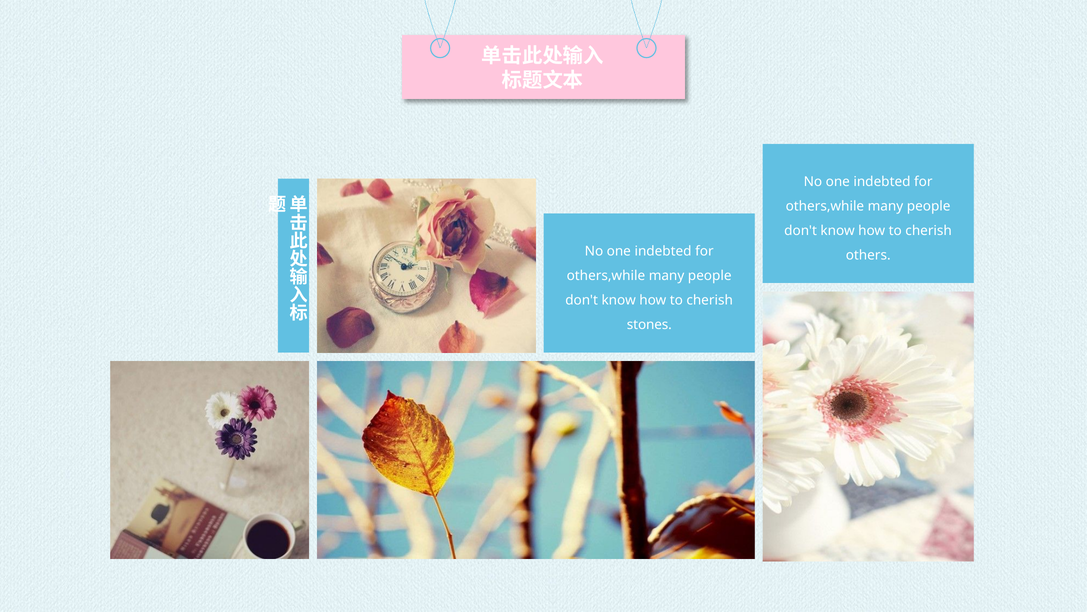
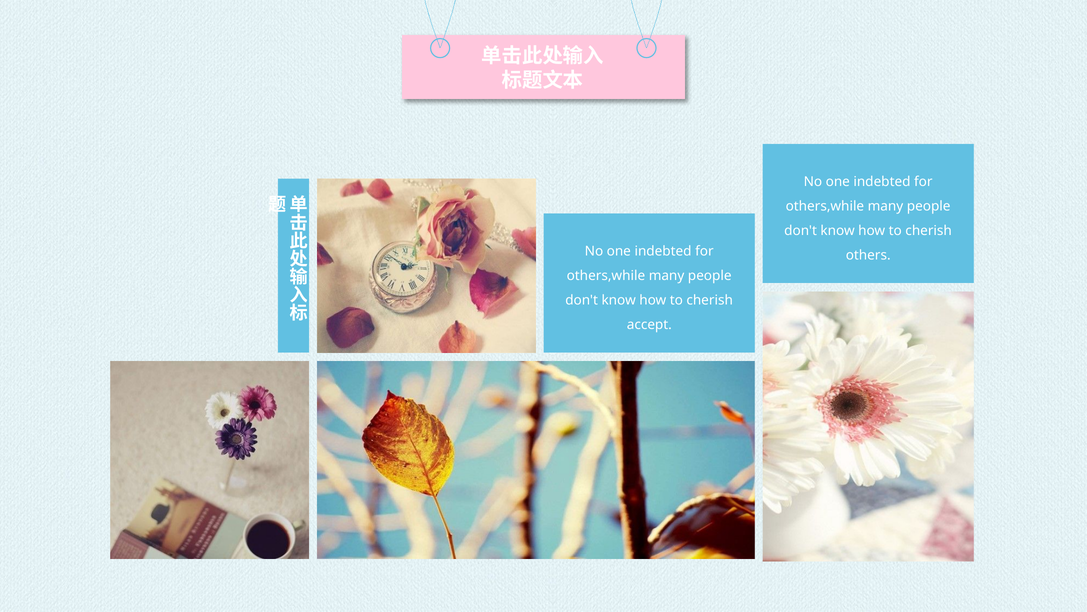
stones: stones -> accept (649, 325)
